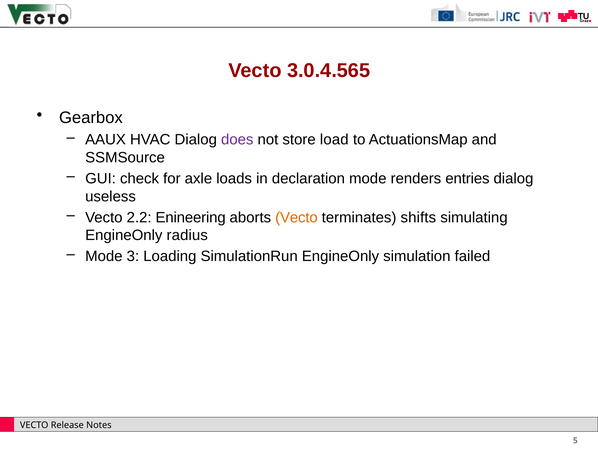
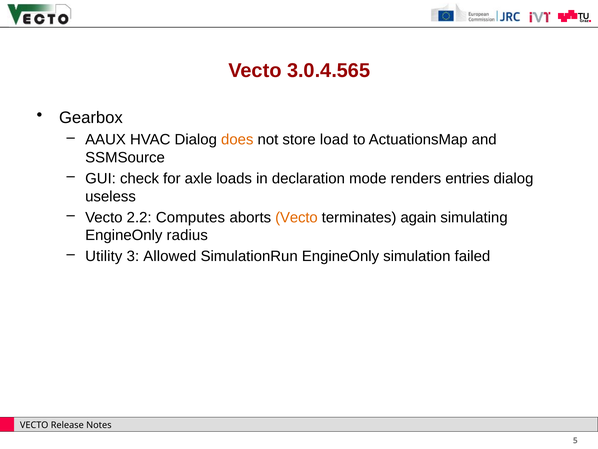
does colour: purple -> orange (237, 139)
Enineering: Enineering -> Computes (190, 217)
shifts: shifts -> again (418, 217)
Mode: Mode -> Utility (104, 256)
Loading: Loading -> Allowed (170, 256)
